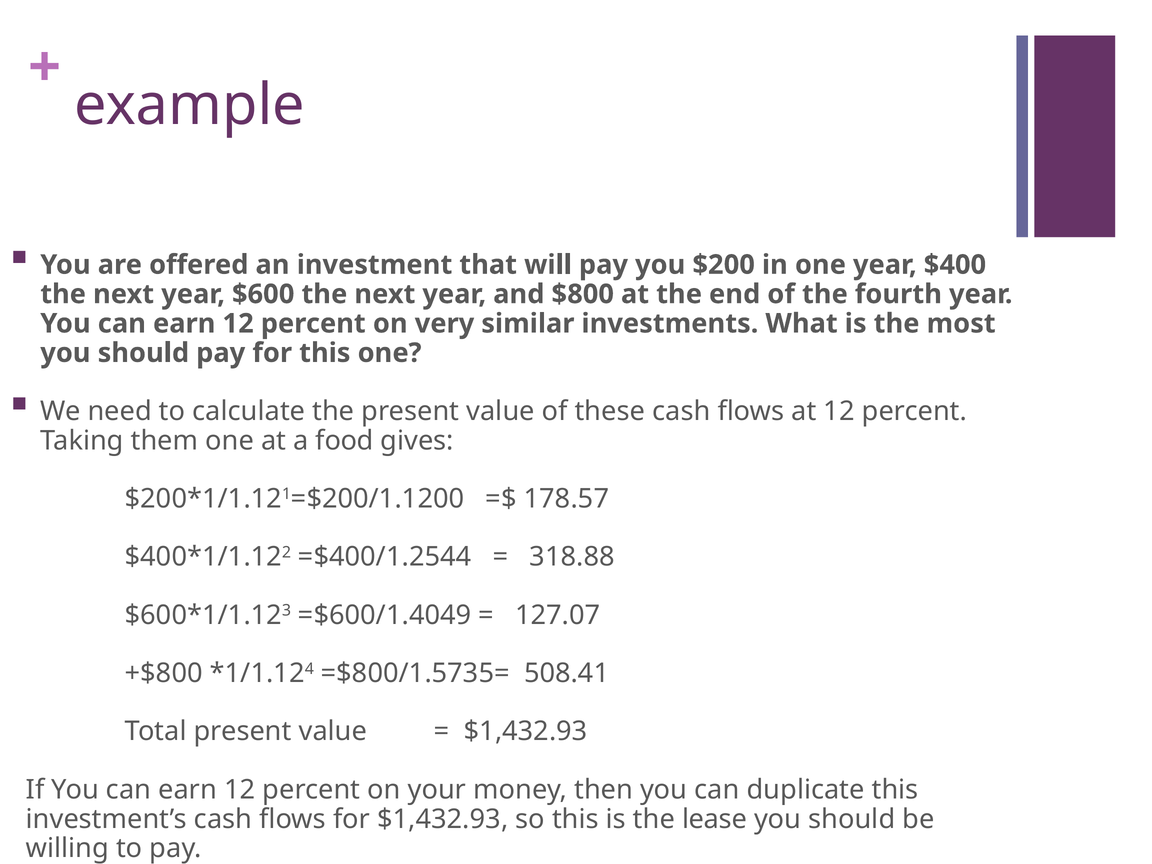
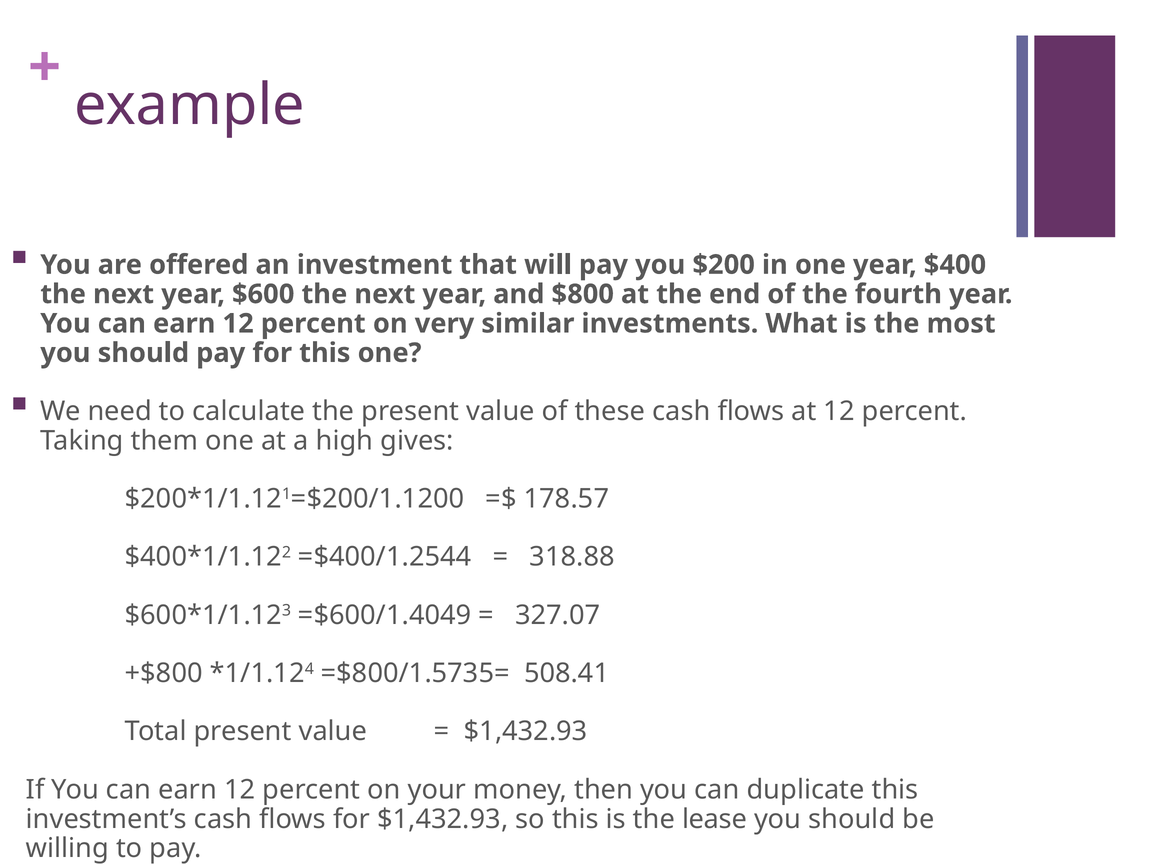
food: food -> high (344, 441)
127.07: 127.07 -> 327.07 (558, 615)
